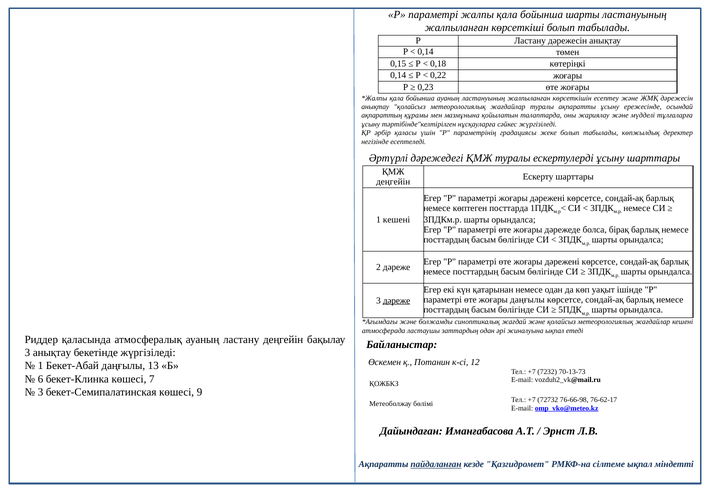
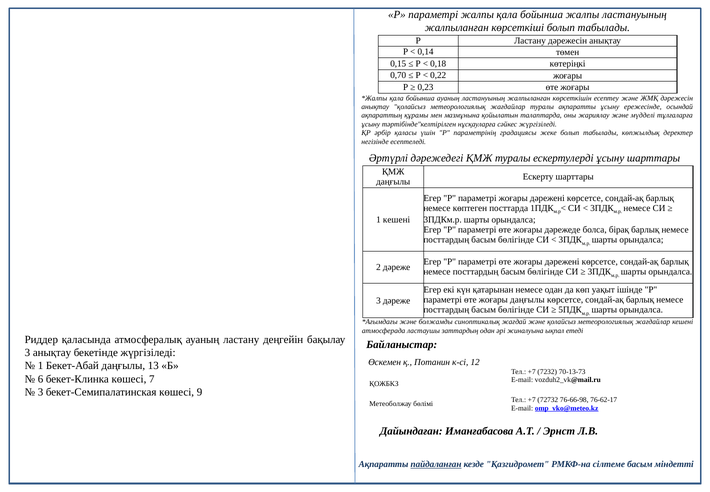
бойынша шарты: шарты -> жалпы (583, 15)
0,14: 0,14 -> 0,70 (398, 75)
деңгейін: деңгейін -> даңғылы (393, 182)
дәреже underline: present -> none (397, 300)
сілтеме ықпал: ықпал -> басым (640, 464)
